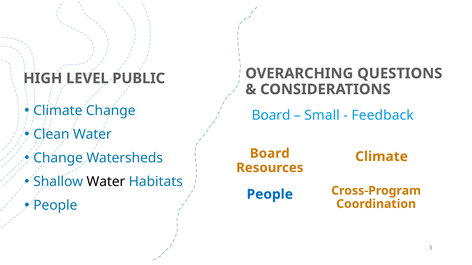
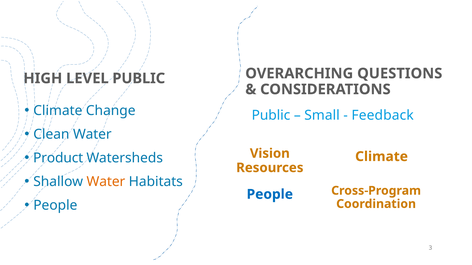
Board: Board -> Public (271, 115)
Change: Change -> Product (58, 158)
Board: Board -> Vision (270, 154)
Water colour: black -> orange (106, 182)
